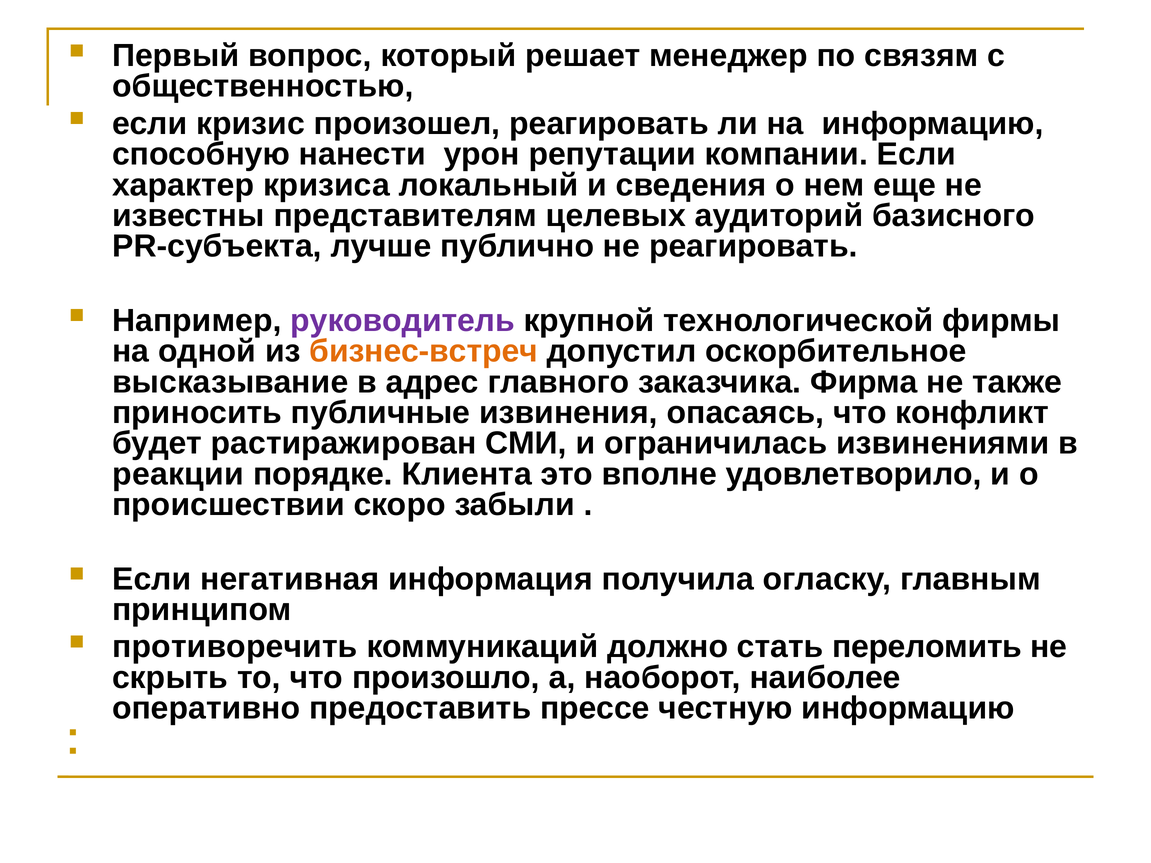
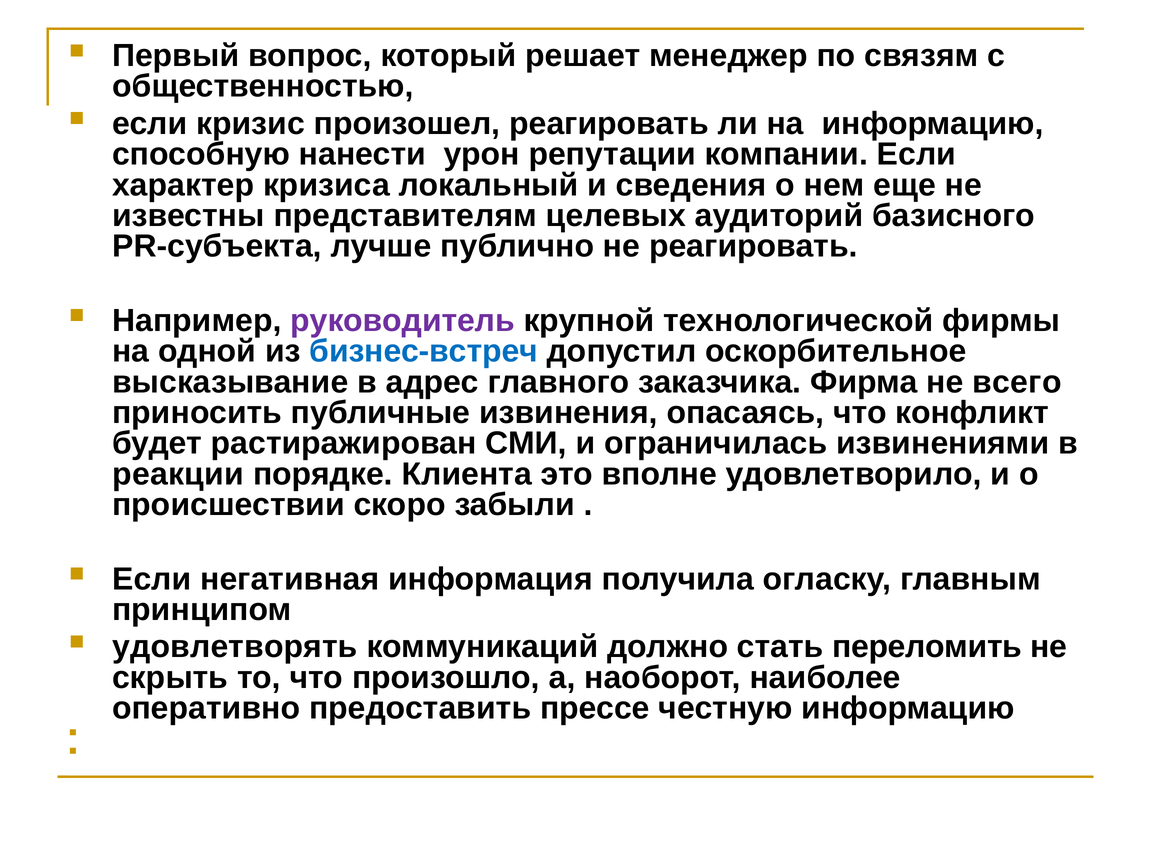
бизнес-встреч colour: orange -> blue (424, 351)
также: также -> всего (1017, 382)
противоречить: противоречить -> удовлетворять (235, 647)
